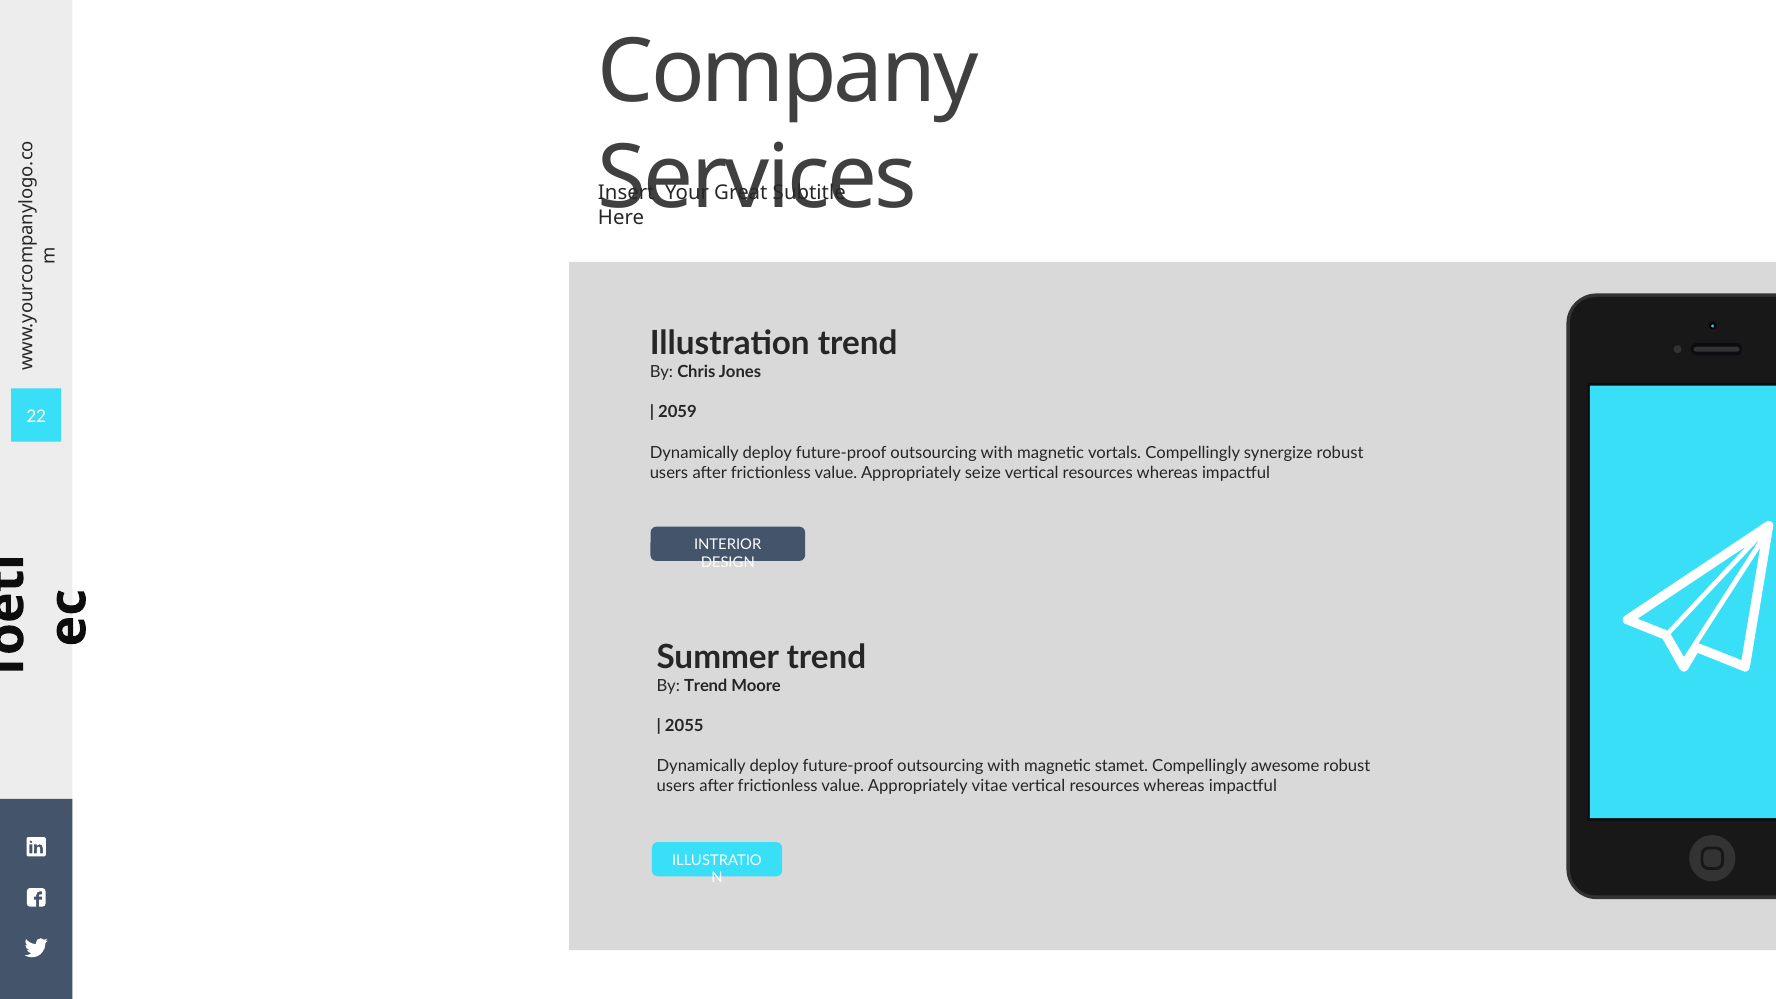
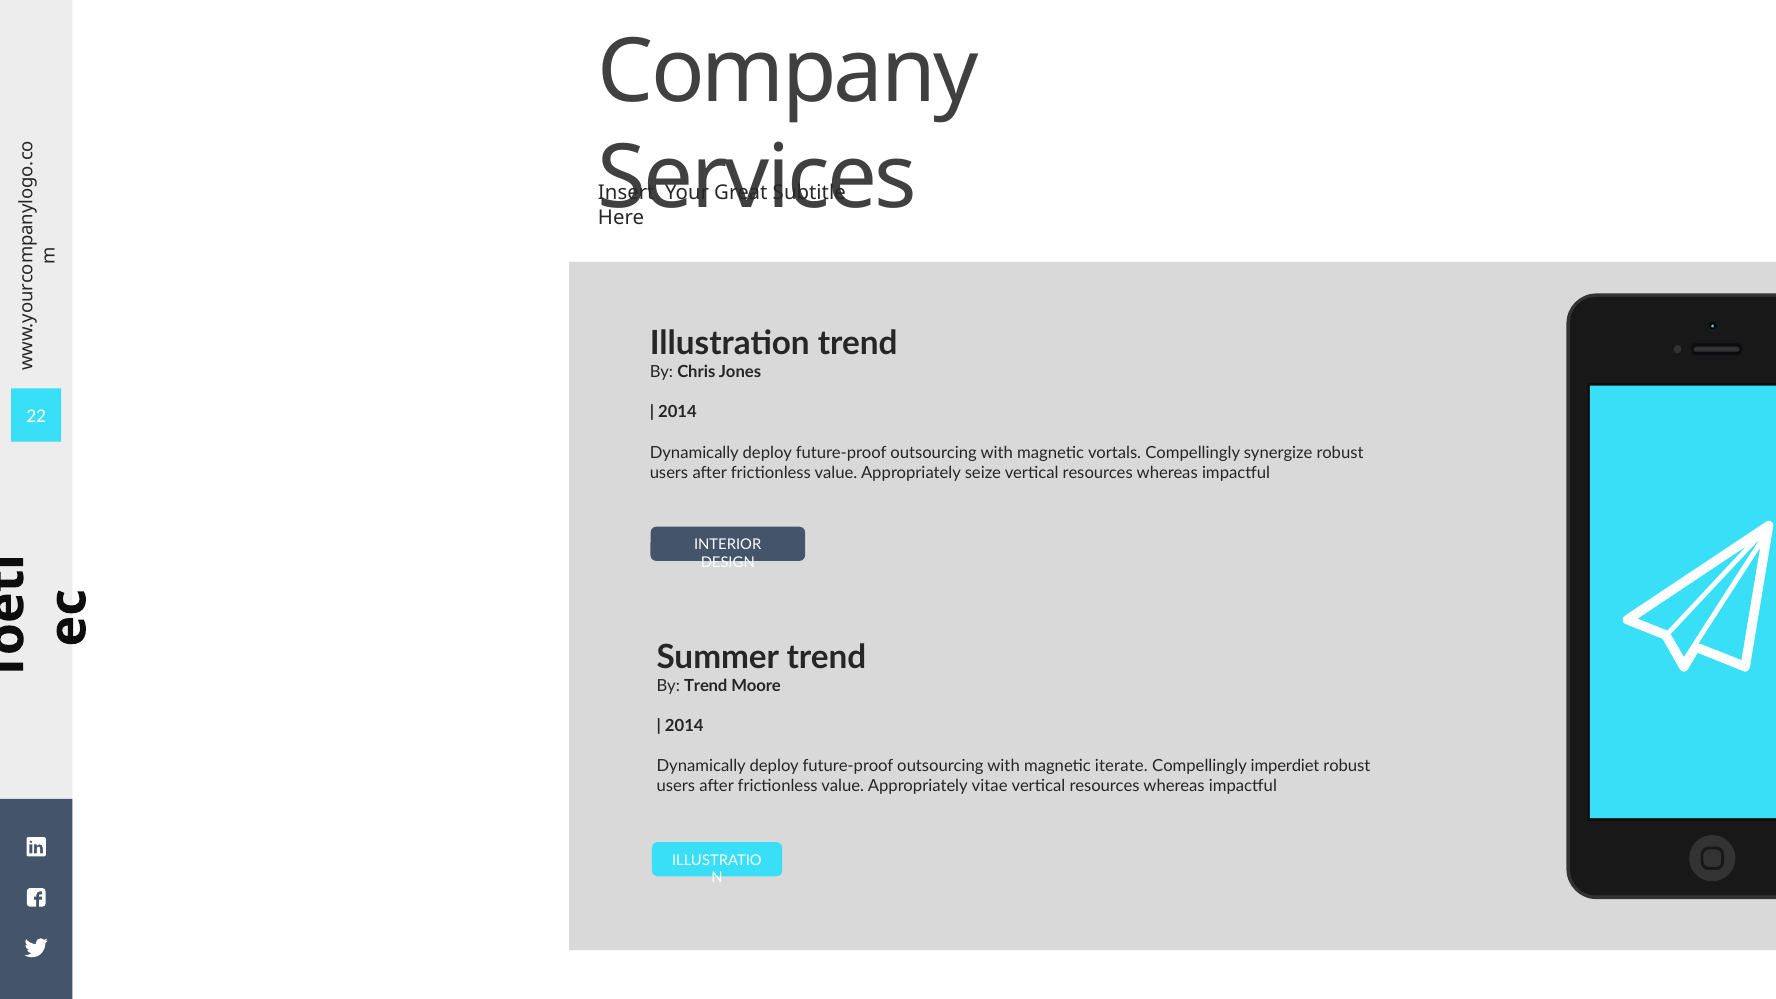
2059: 2059 -> 2014 (677, 412)
2055: 2055 -> 2014 (684, 726)
stamet: stamet -> iterate (1121, 766)
awesome: awesome -> imperdiet (1285, 766)
